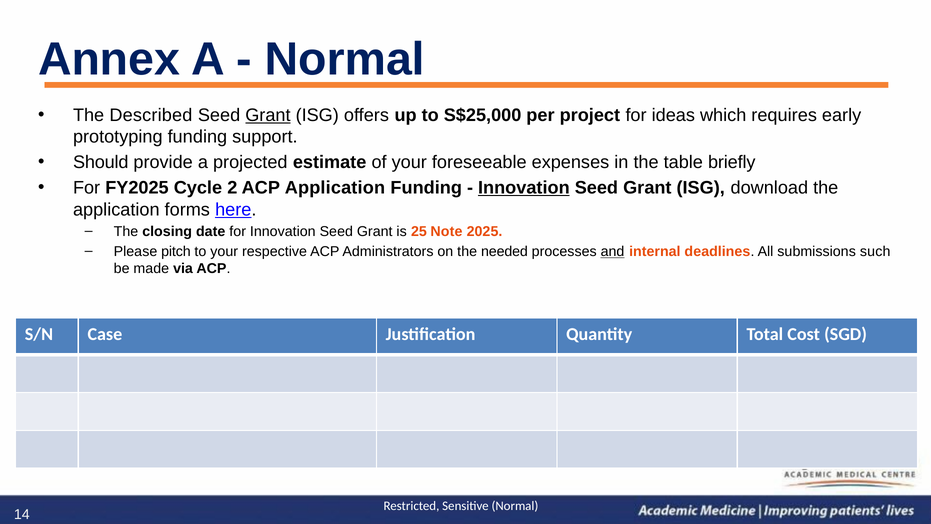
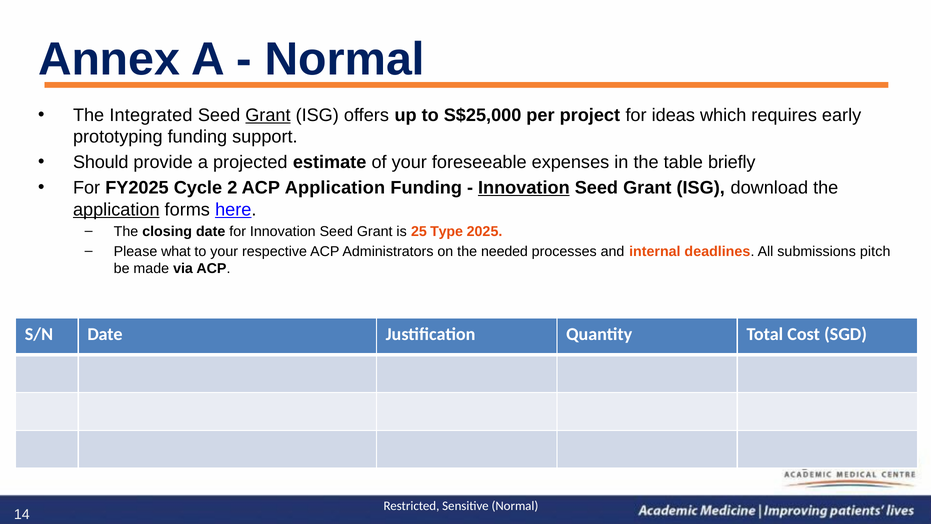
Described: Described -> Integrated (151, 115)
application underline: none -> present (116, 209)
Note: Note -> Type (447, 232)
pitch: pitch -> what (176, 251)
and underline: present -> none (613, 251)
such: such -> pitch (875, 251)
S/N Case: Case -> Date (105, 334)
